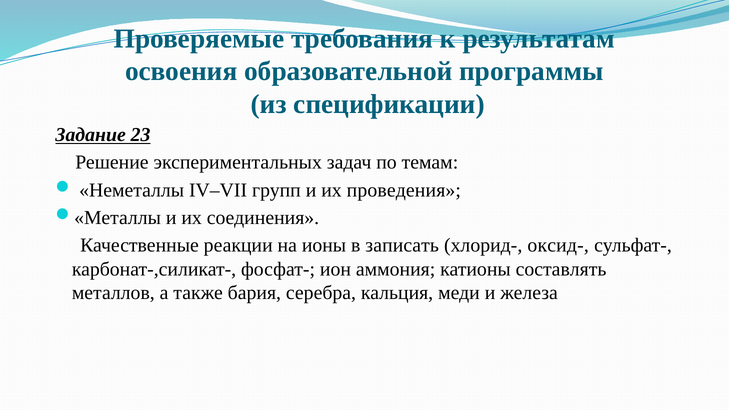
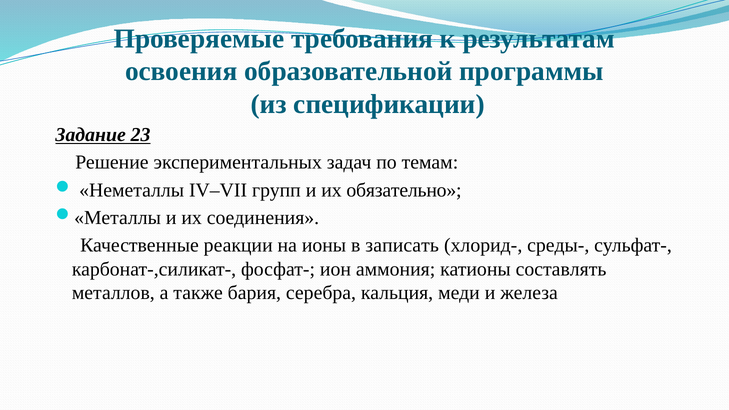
проведения: проведения -> обязательно (404, 190)
оксид-: оксид- -> среды- (558, 245)
